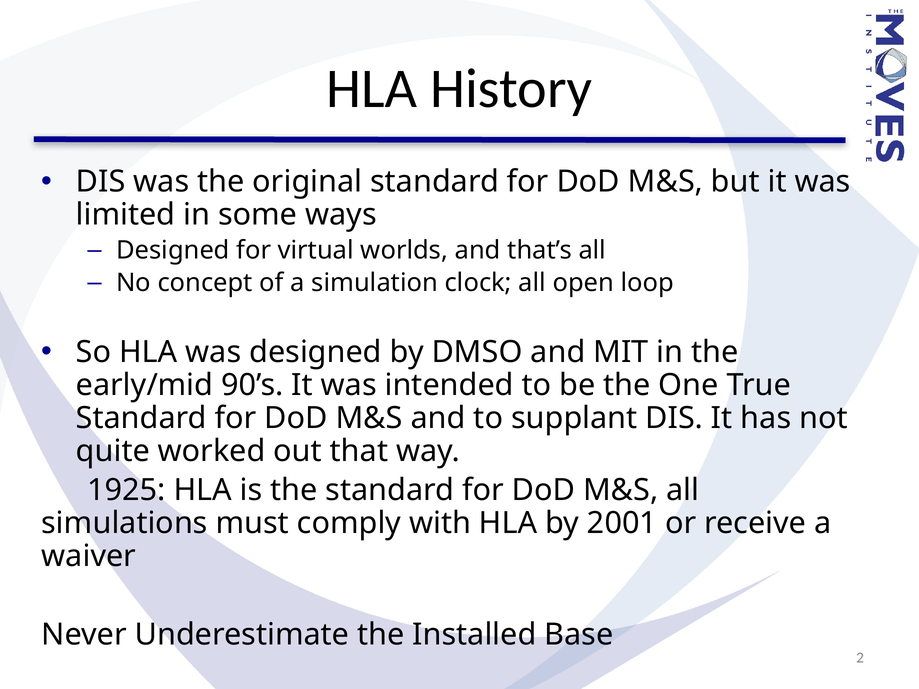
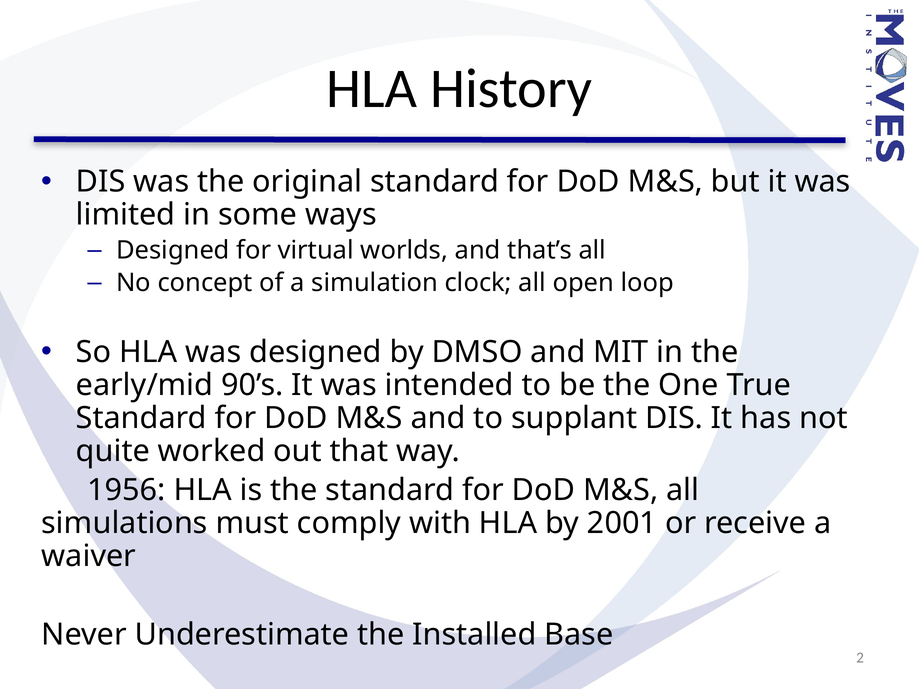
1925: 1925 -> 1956 (126, 490)
